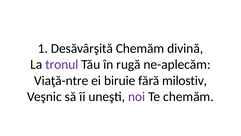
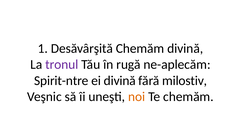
Viaţă-ntre: Viaţă-ntre -> Spirit-ntre (61, 80)
ei biruie: biruie -> divină (120, 80)
noi colour: purple -> orange (137, 96)
